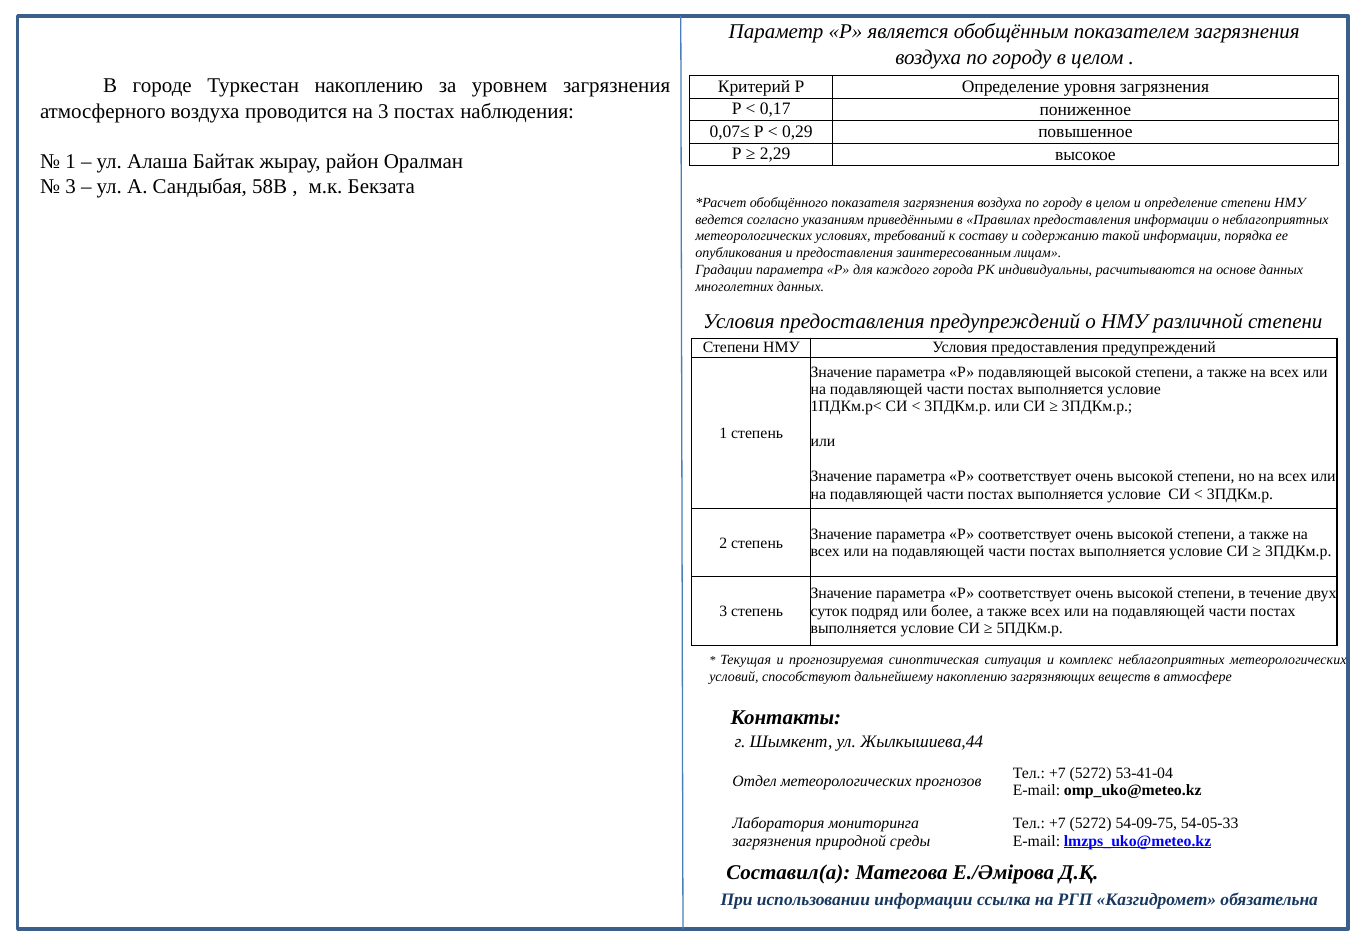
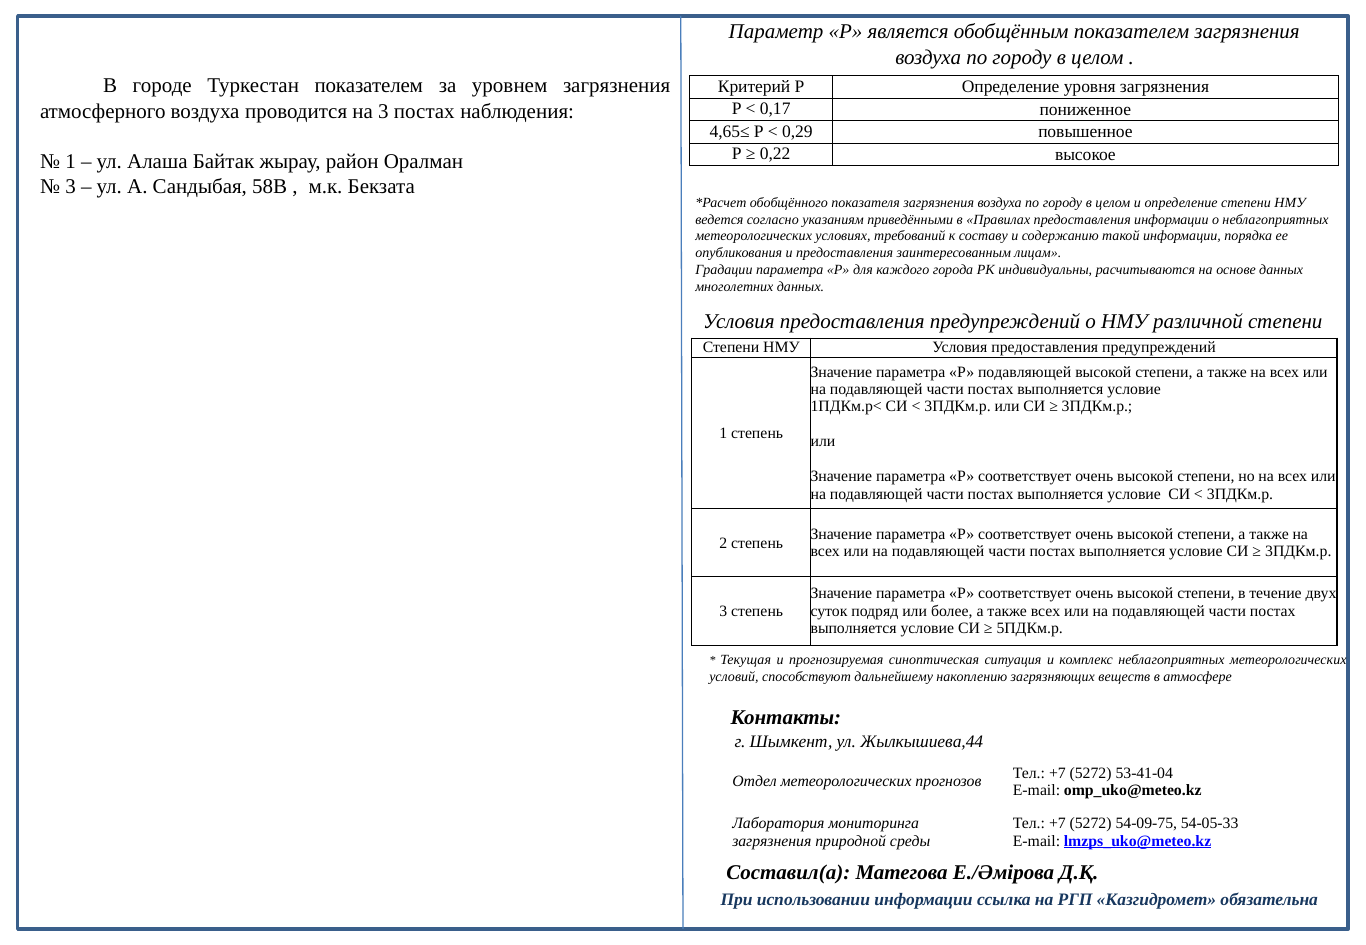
Туркестан накоплению: накоплению -> показателем (369, 86)
0,07≤: 0,07≤ -> 4,65≤ (730, 132)
2,29: 2,29 -> 0,22 (775, 154)
